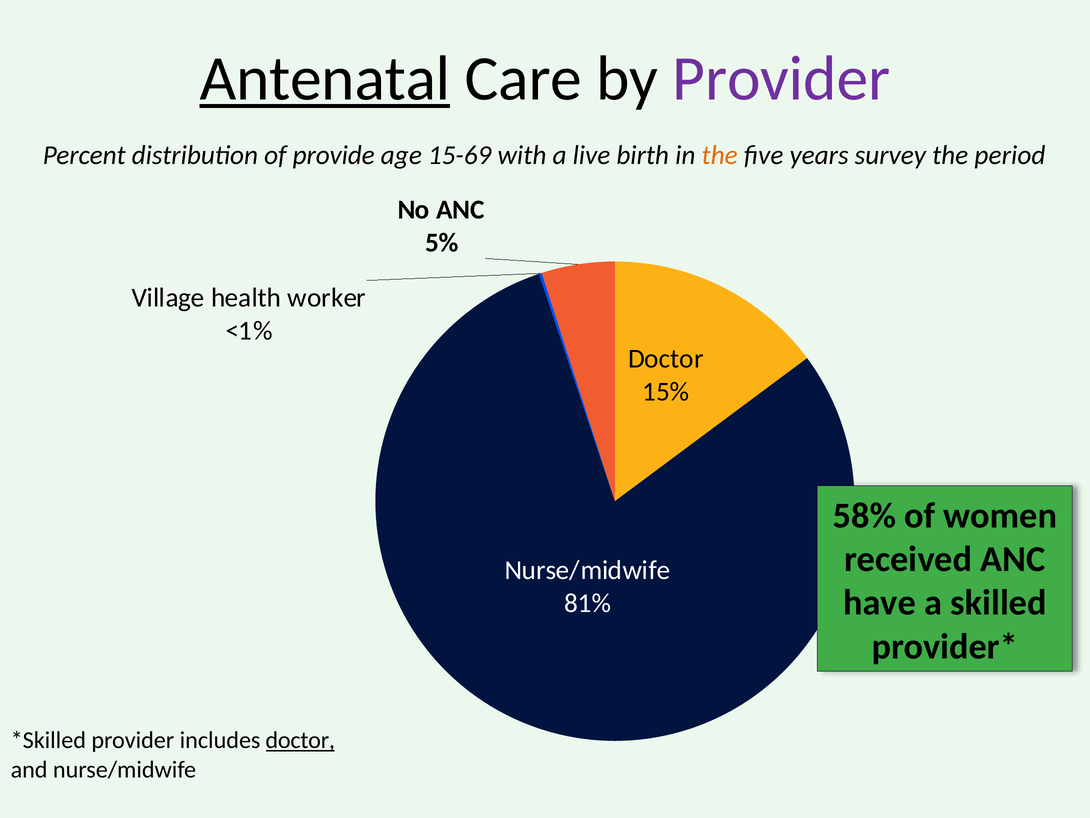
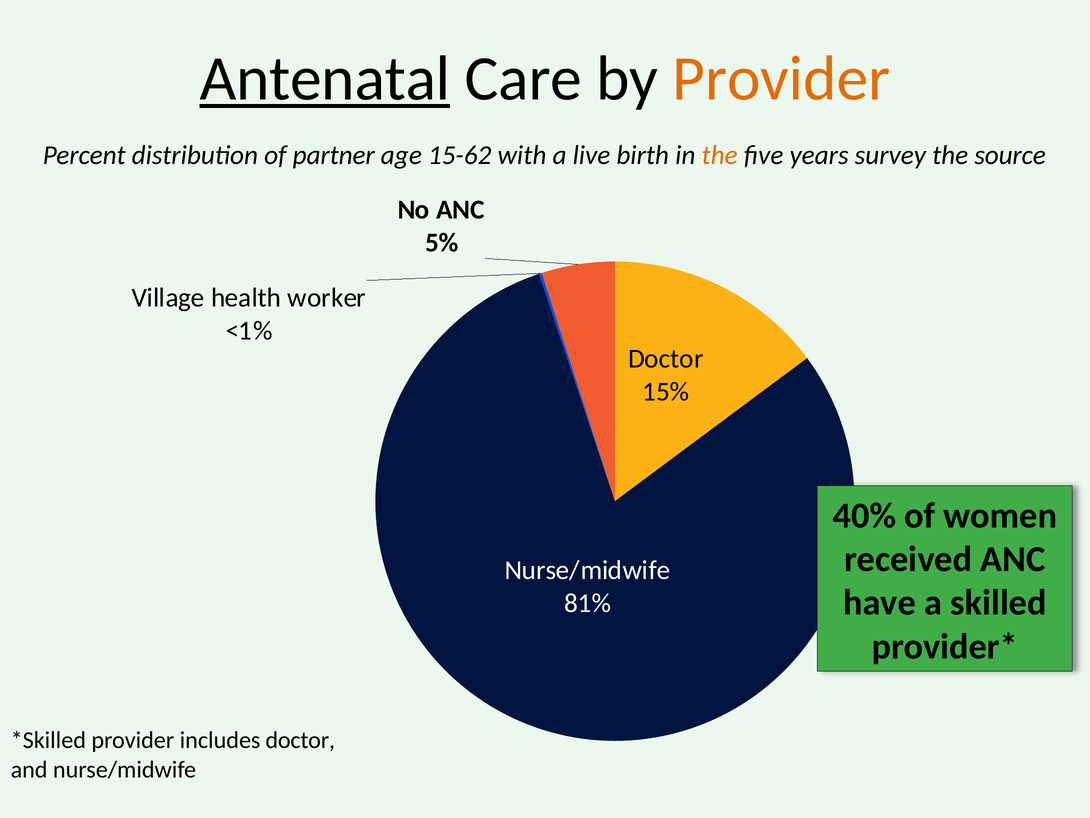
Provider colour: purple -> orange (781, 79)
provide: provide -> partner (334, 155)
15-69: 15-69 -> 15-62 (460, 155)
period: period -> source (1010, 155)
58%: 58% -> 40% (864, 515)
doctor underline: present -> none (300, 740)
